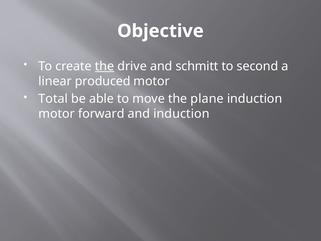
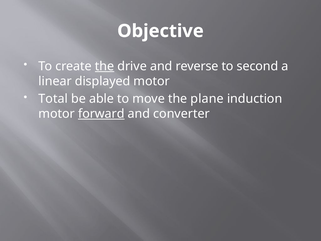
schmitt: schmitt -> reverse (197, 66)
produced: produced -> displayed (103, 81)
forward underline: none -> present (101, 114)
and induction: induction -> converter (182, 114)
